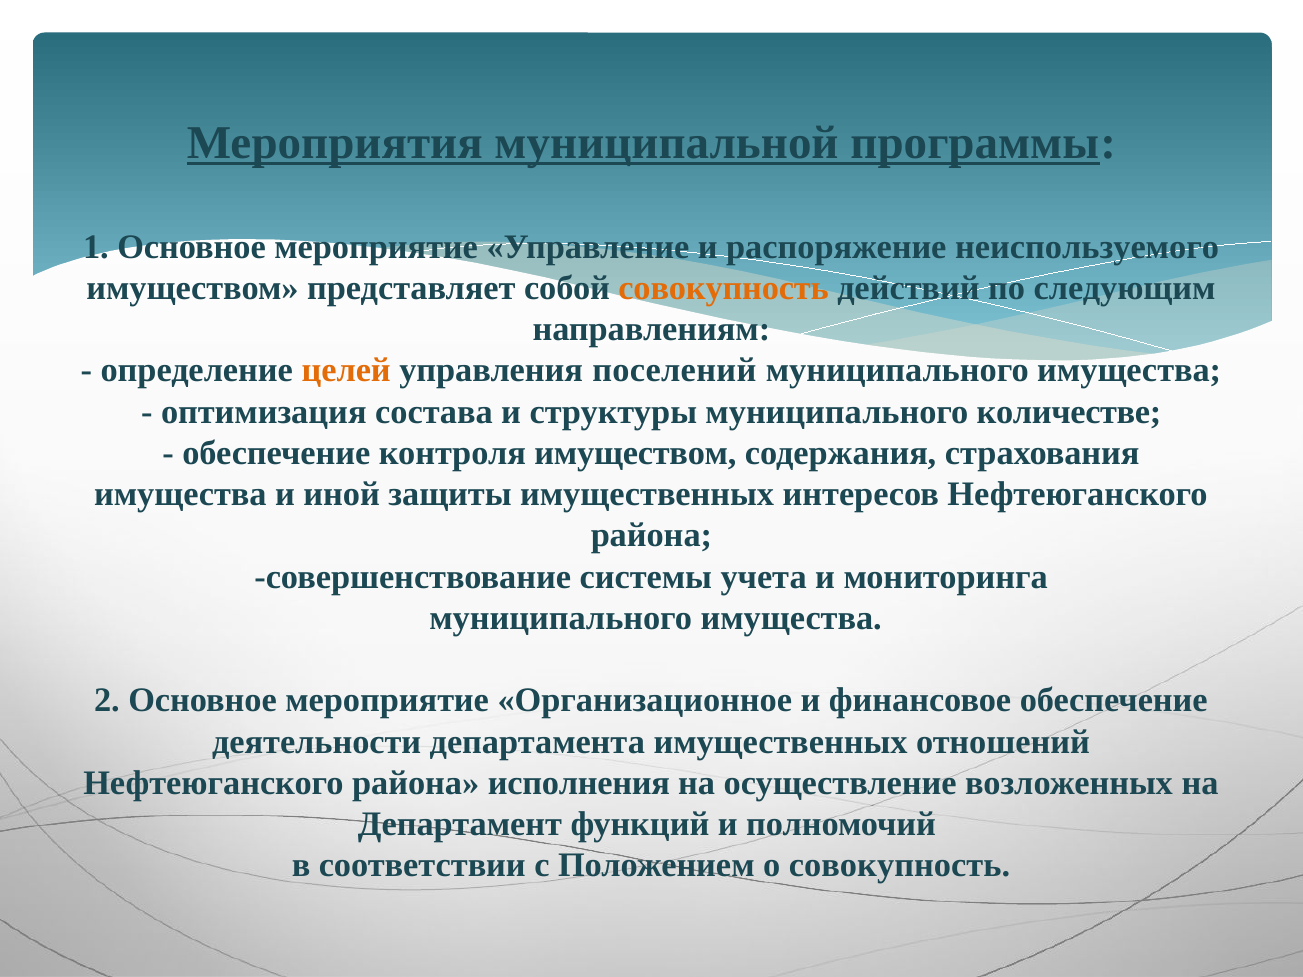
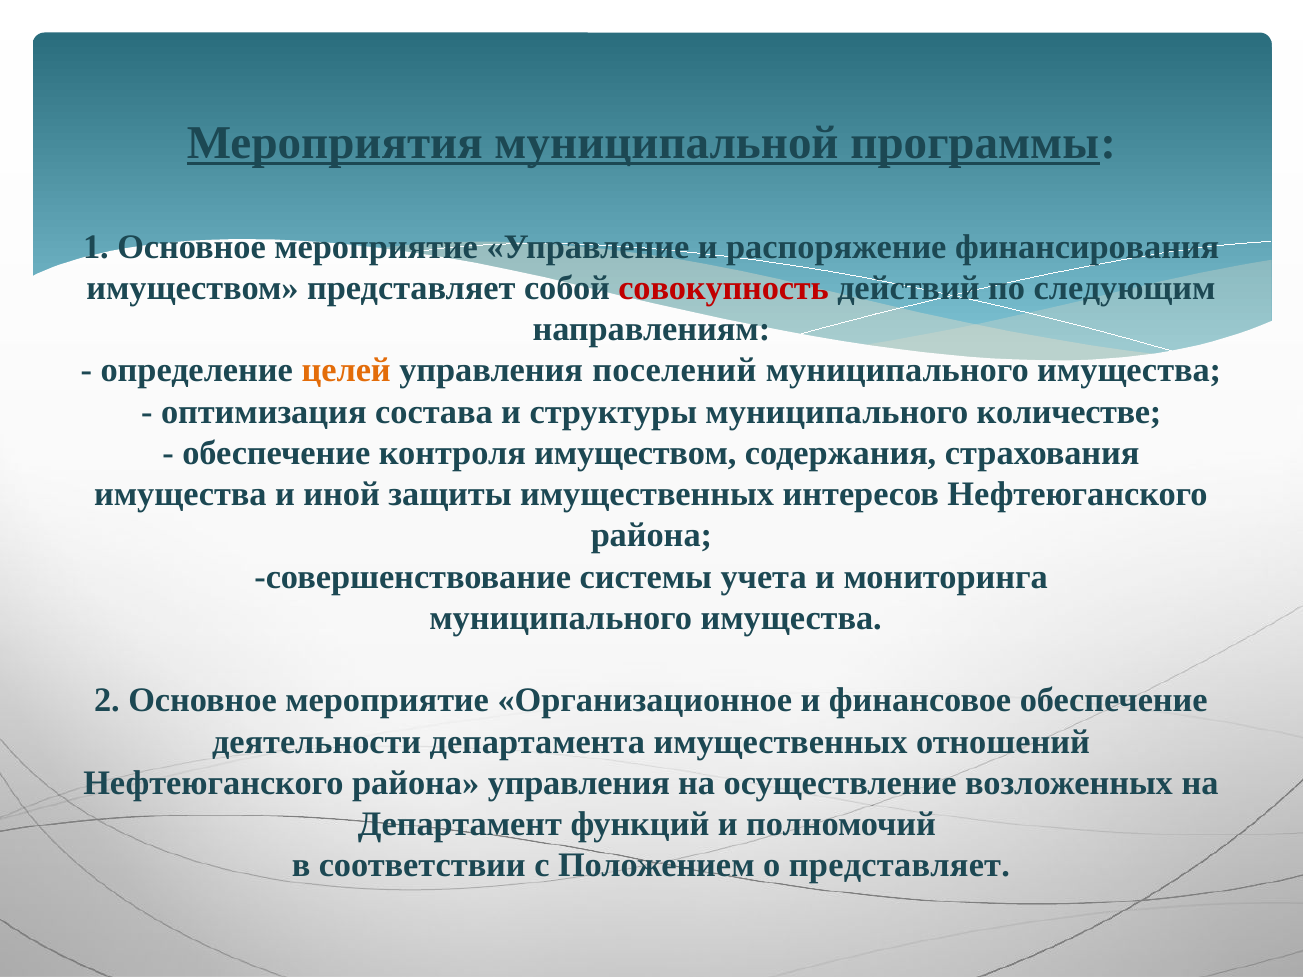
неиспользуемого: неиспользуемого -> финансирования (1087, 247)
совокупность colour: orange -> red (724, 288)
района исполнения: исполнения -> управления (579, 783)
о совокупность: совокупность -> представляет (899, 866)
